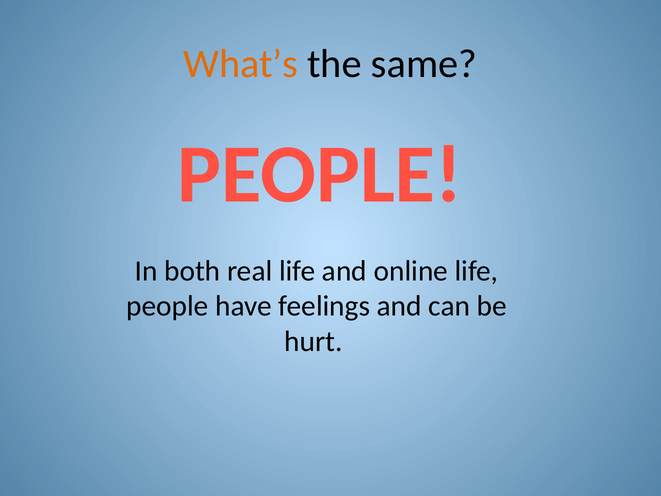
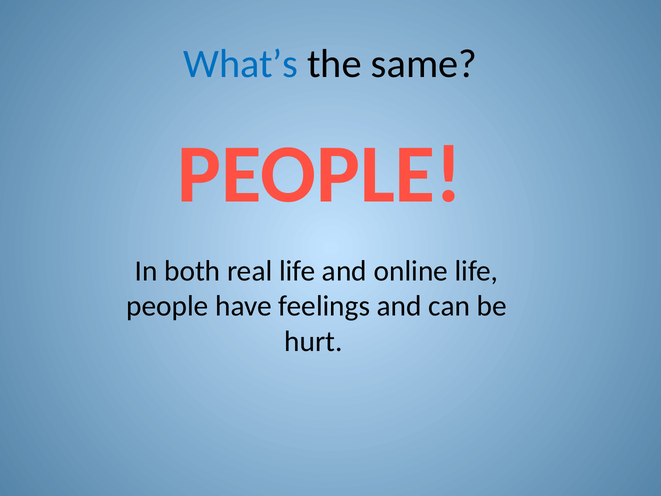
What’s colour: orange -> blue (241, 64)
